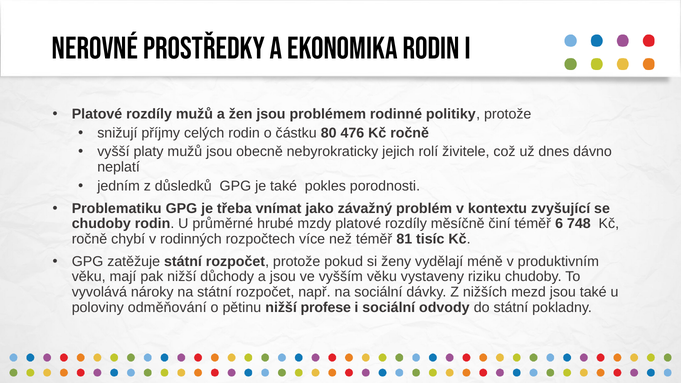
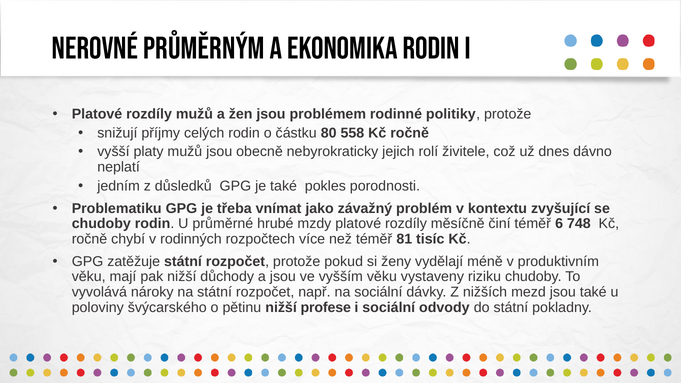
prostředky: prostředky -> průměrným (204, 48)
476: 476 -> 558 (352, 133)
odměňování: odměňování -> švýcarského (167, 307)
